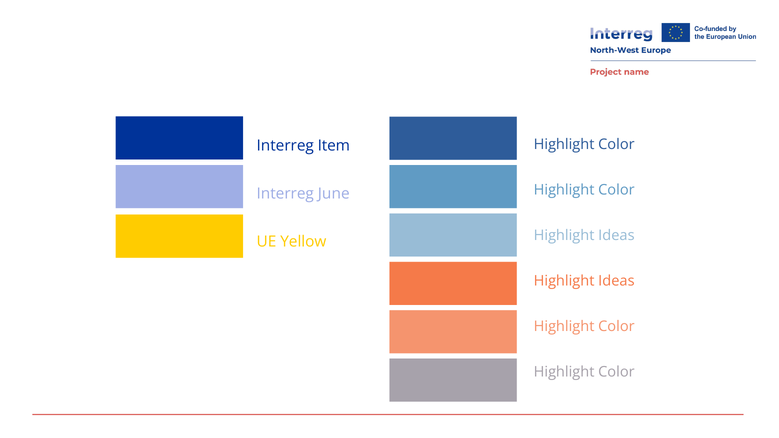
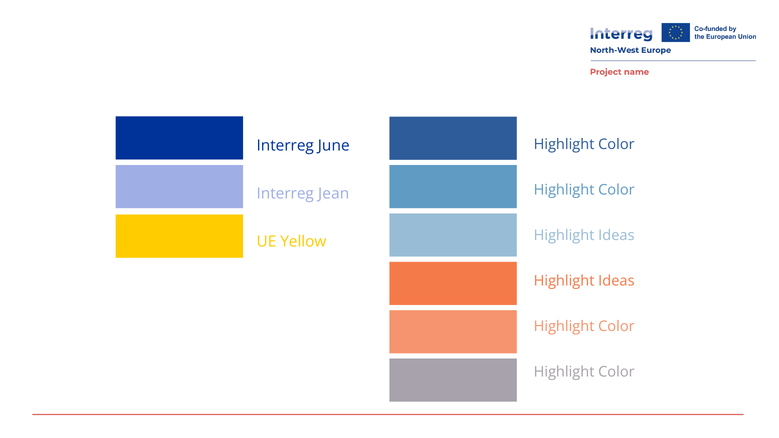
Item: Item -> June (334, 146)
June: June -> Jean (334, 194)
